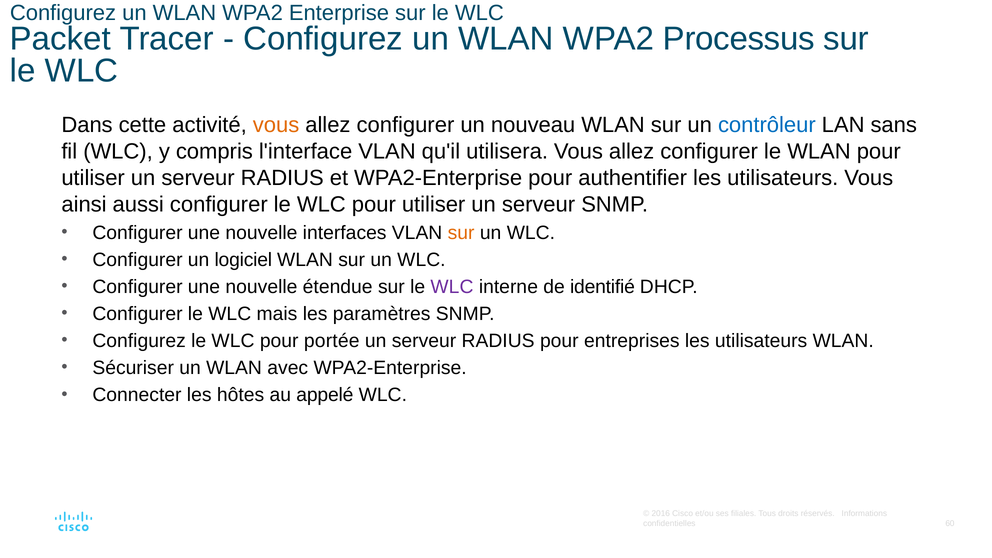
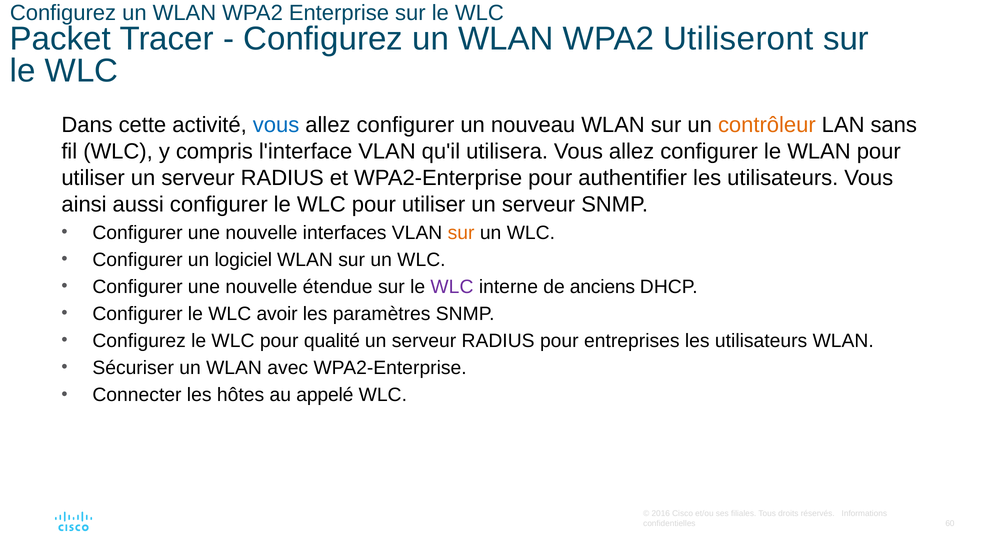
Processus: Processus -> Utiliseront (738, 39)
vous colour: orange -> blue (276, 125)
contrôleur colour: blue -> orange (767, 125)
identifié: identifié -> anciens (602, 287)
mais: mais -> avoir (277, 314)
portée: portée -> qualité (332, 341)
